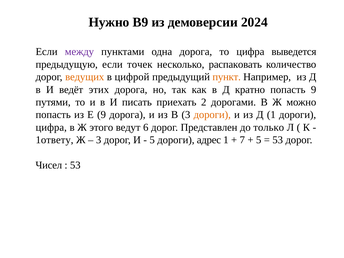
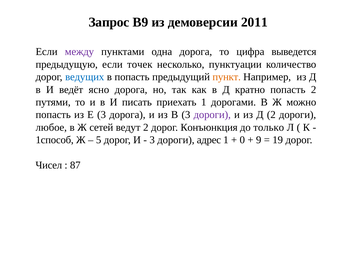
Нужно: Нужно -> Запрос (109, 22)
2024: 2024 -> 2011 (254, 22)
распаковать: распаковать -> пунктуации (235, 64)
ведущих colour: orange -> blue (85, 77)
в цифрой: цифрой -> попасть (132, 77)
этих: этих -> ясно (99, 90)
попасть 9: 9 -> 2 (314, 90)
приехать 2: 2 -> 1 (204, 102)
Е 9: 9 -> 3 (102, 115)
дороги colour: orange -> purple (212, 115)
Д 1: 1 -> 2 (271, 115)
цифра: цифра -> любое (51, 127)
этого: этого -> сетей (101, 127)
ведут 6: 6 -> 2 (146, 127)
Представлен: Представлен -> Конъюнкция (209, 127)
1ответу: 1ответу -> 1способ (55, 140)
3: 3 -> 5 (99, 140)
5: 5 -> 3 (152, 140)
7: 7 -> 0 (242, 140)
5: 5 -> 9 (259, 140)
53: 53 -> 19 (278, 140)
53: 53 -> 87 (75, 165)
